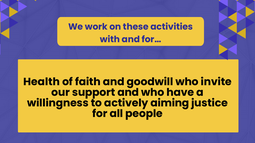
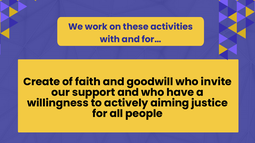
Health: Health -> Create (42, 82)
